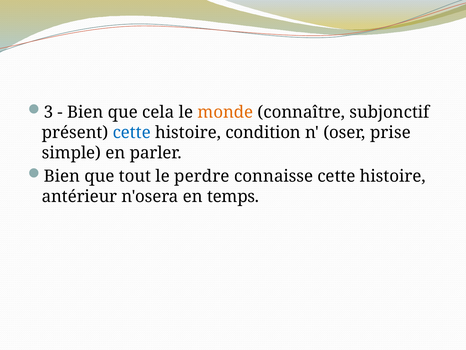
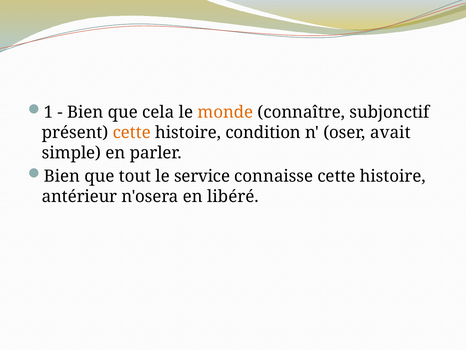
3: 3 -> 1 (49, 112)
cette colour: blue -> orange (132, 132)
prise: prise -> avait (390, 132)
perdre: perdre -> service (202, 176)
temps: temps -> libéré (233, 196)
